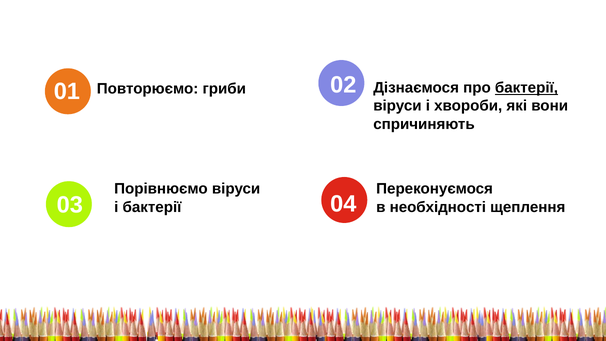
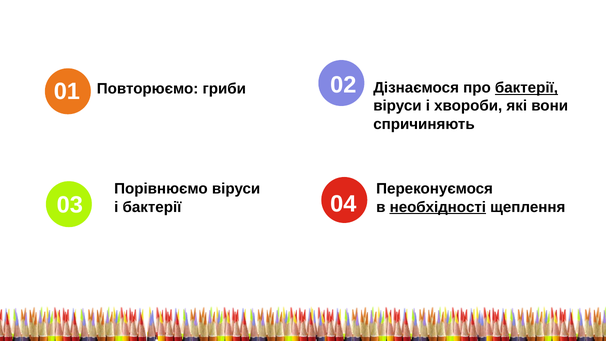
необхідності underline: none -> present (438, 207)
